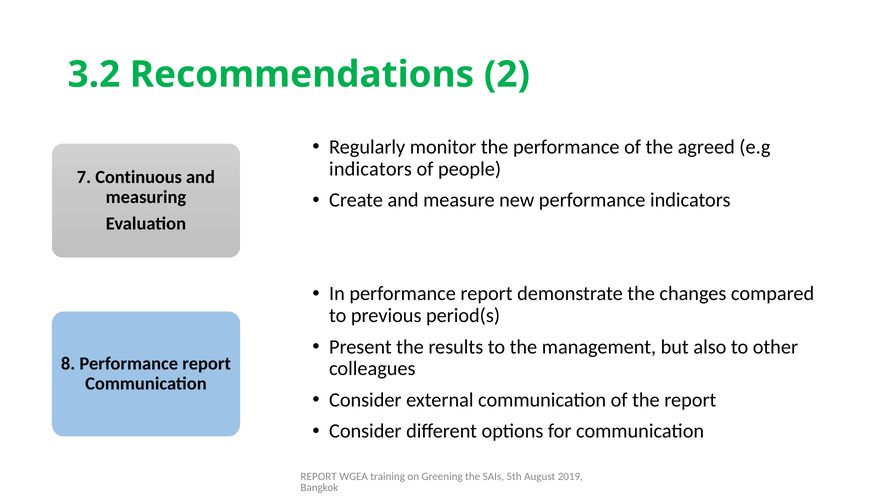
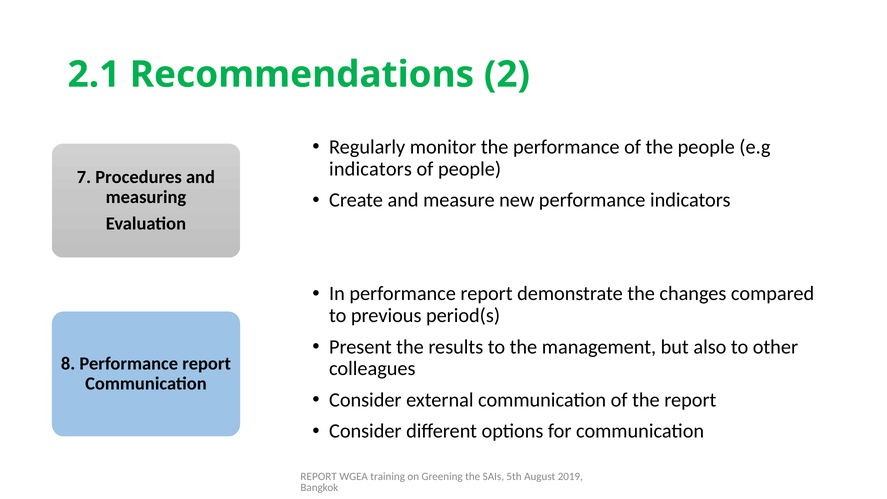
3.2: 3.2 -> 2.1 (94, 75)
the agreed: agreed -> people (706, 147)
Continuous: Continuous -> Procedures (139, 177)
